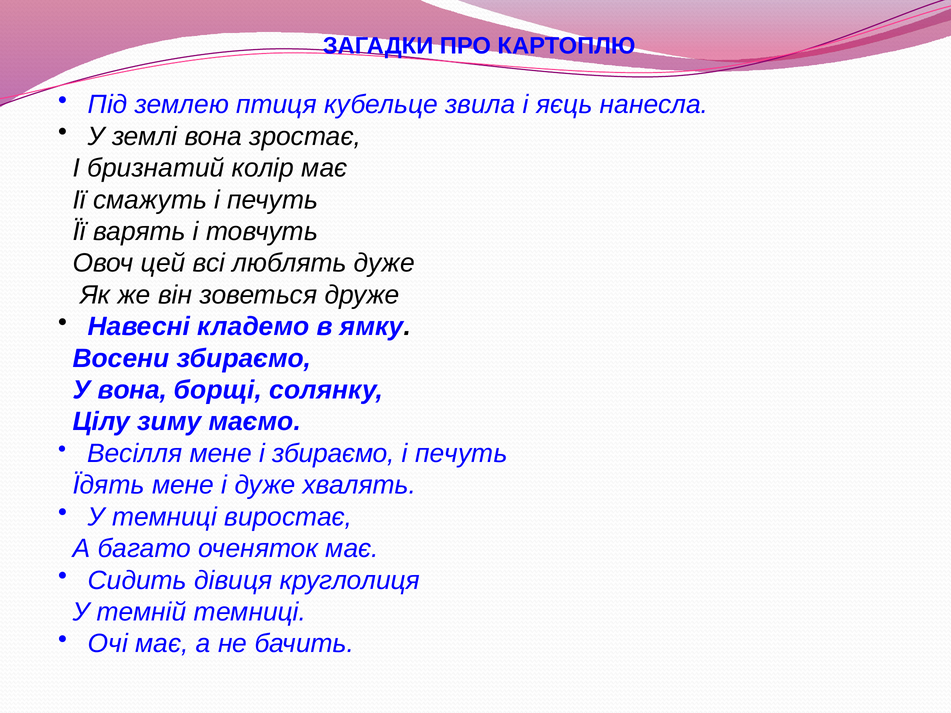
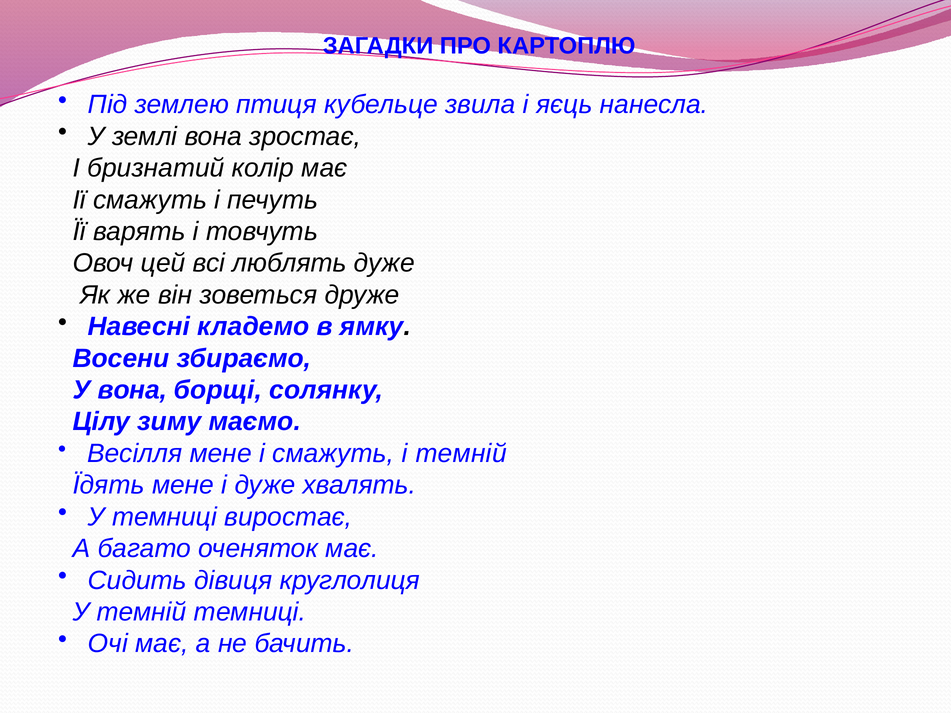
і збираємо: збираємо -> смажуть (333, 454)
печуть: печуть -> темній (461, 454)
